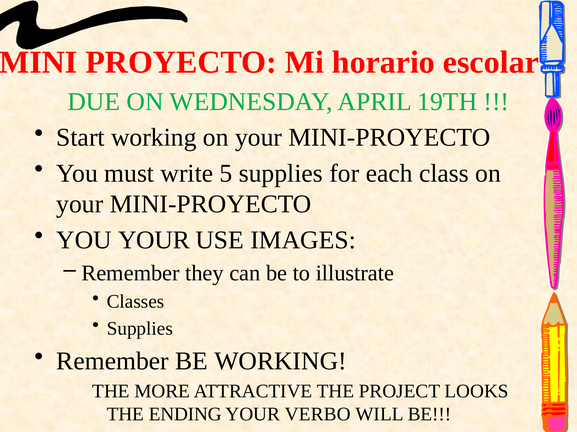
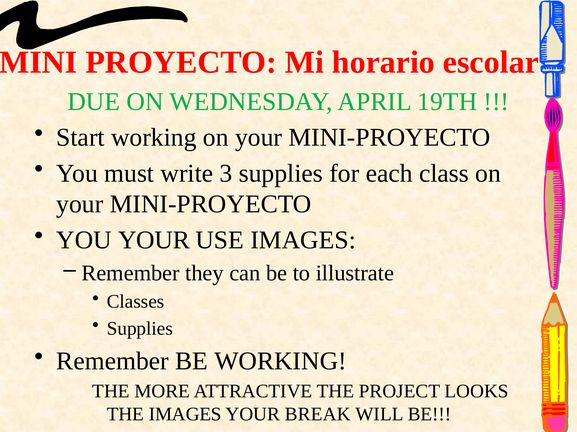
5: 5 -> 3 (226, 174)
THE ENDING: ENDING -> IMAGES (185, 415)
VERBO: VERBO -> BREAK (318, 415)
